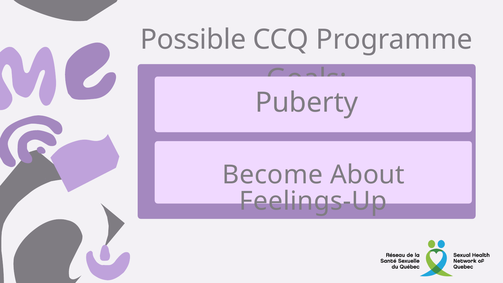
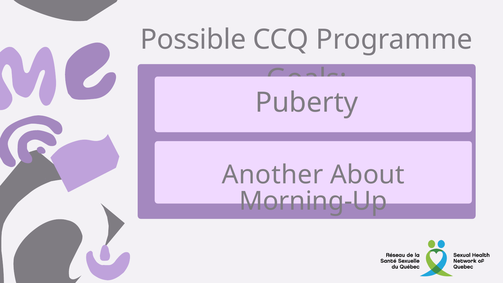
Become: Become -> Another (273, 175)
Feelings-Up: Feelings-Up -> Morning-Up (313, 201)
